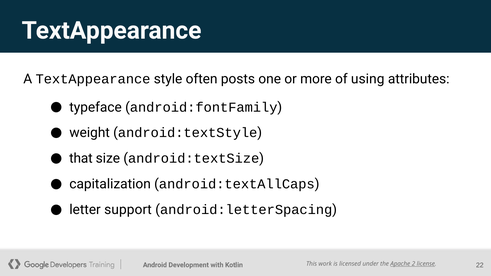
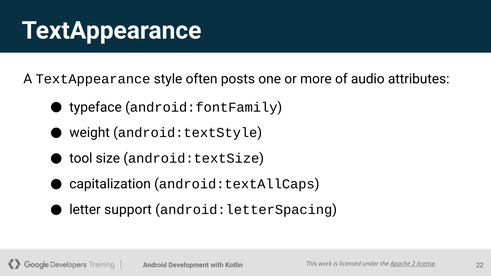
using: using -> audio (368, 79)
that: that -> tool (81, 159)
